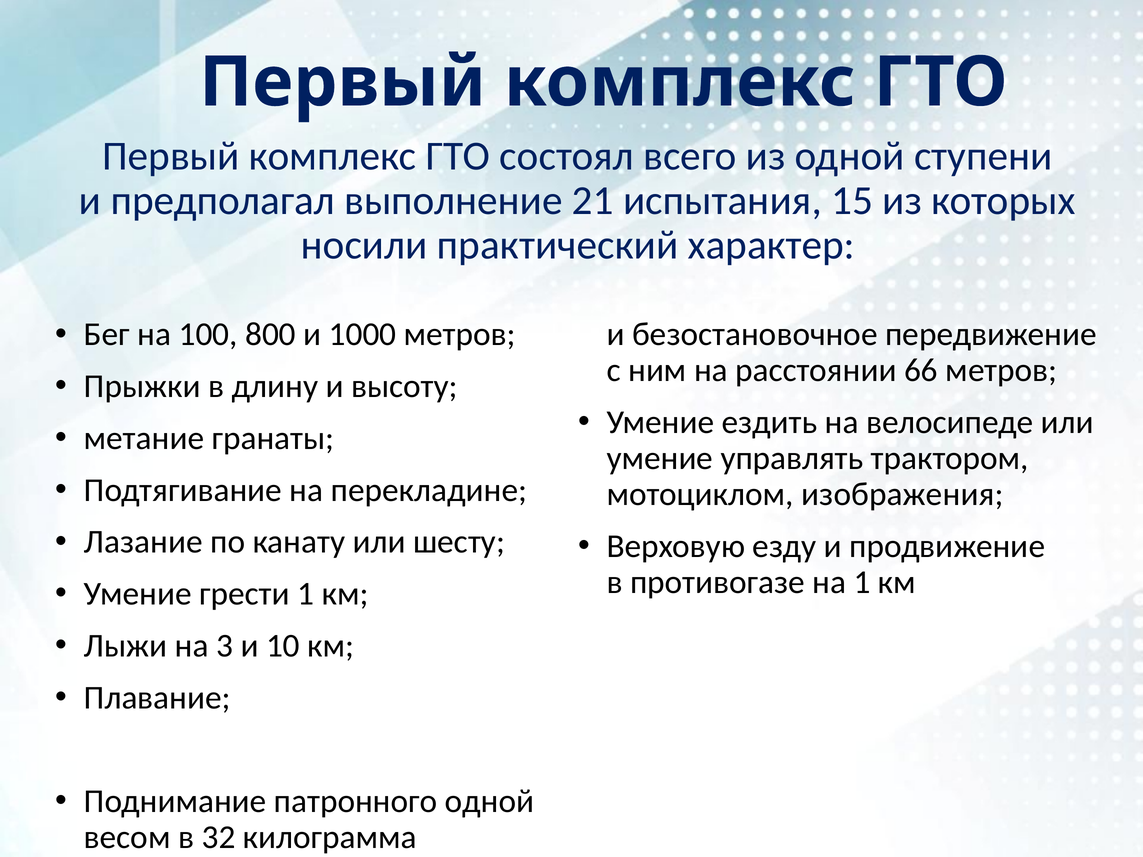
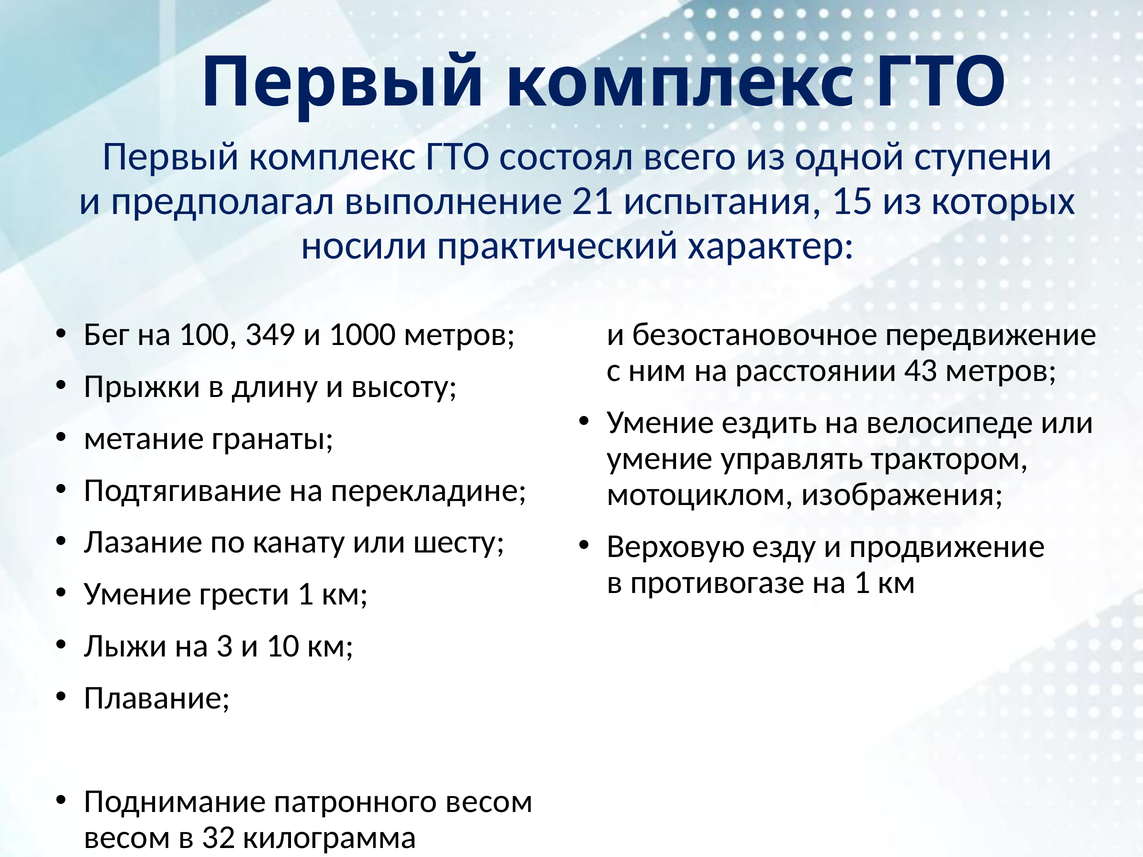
800: 800 -> 349 (270, 335)
66: 66 -> 43 (921, 371)
патронного одной: одной -> весом (489, 802)
